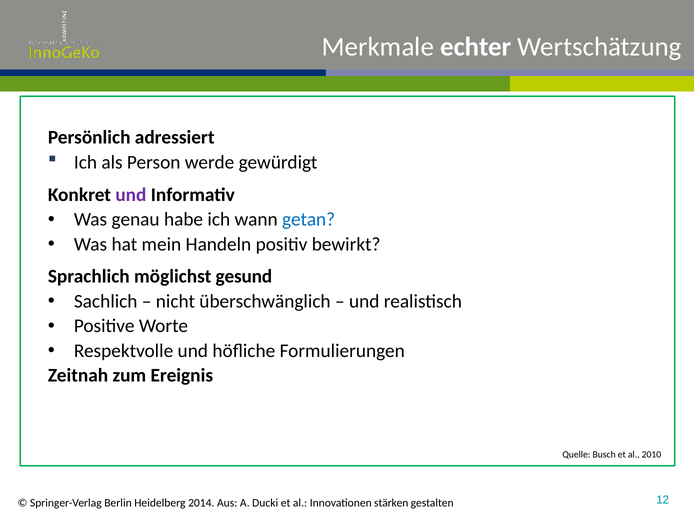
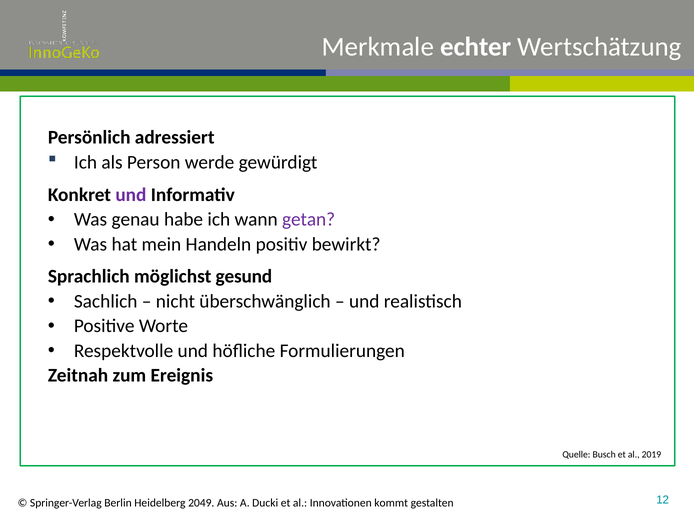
getan colour: blue -> purple (309, 219)
2010: 2010 -> 2019 (651, 454)
2014: 2014 -> 2049 (201, 503)
stärken: stärken -> kommt (391, 503)
